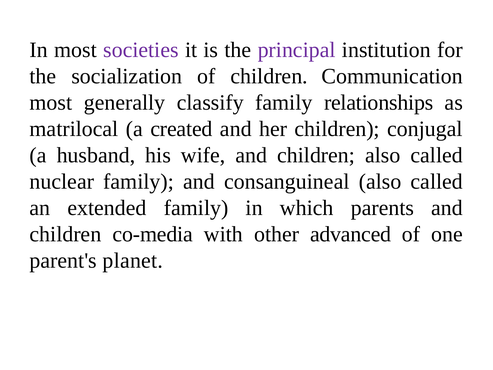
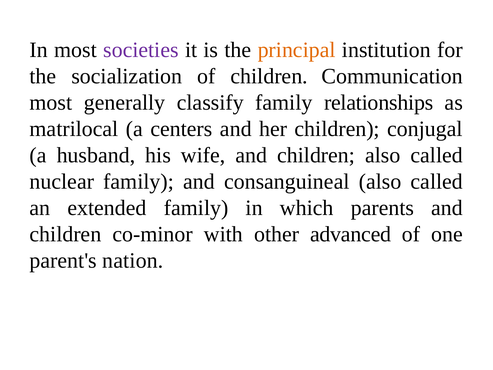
principal colour: purple -> orange (297, 50)
created: created -> centers (181, 129)
co-media: co-media -> co-minor (153, 234)
planet: planet -> nation (133, 261)
